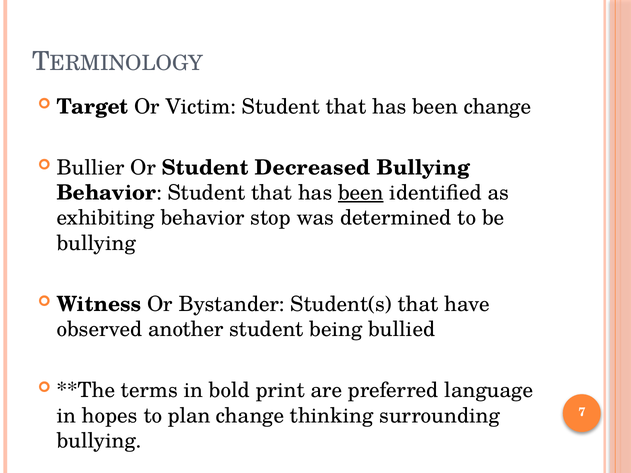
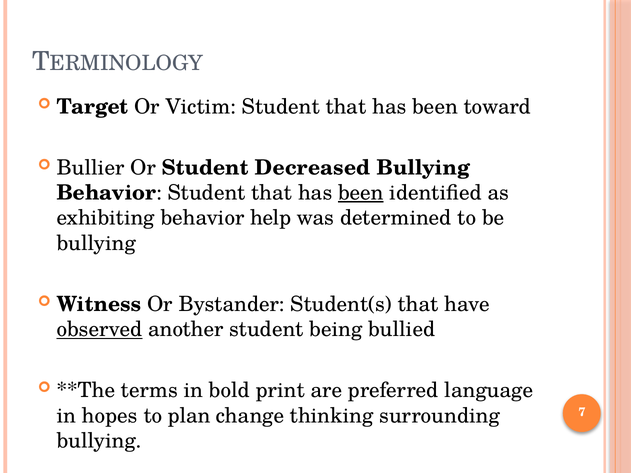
been change: change -> toward (497, 107)
stop: stop -> help (271, 218)
observed underline: none -> present (100, 330)
